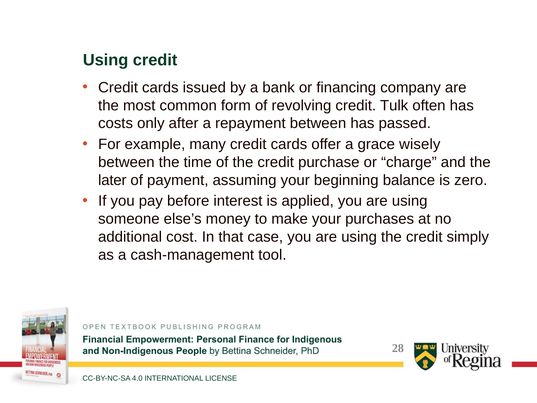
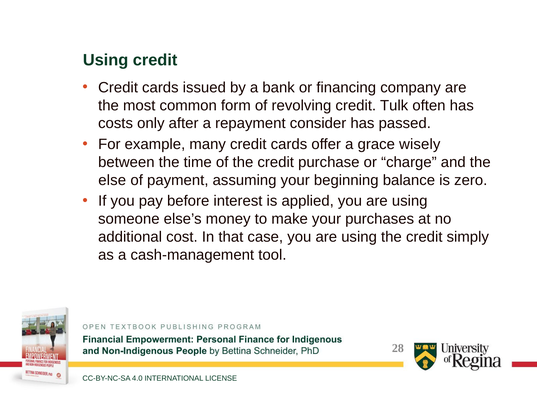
repayment between: between -> consider (318, 123)
later: later -> else (112, 180)
